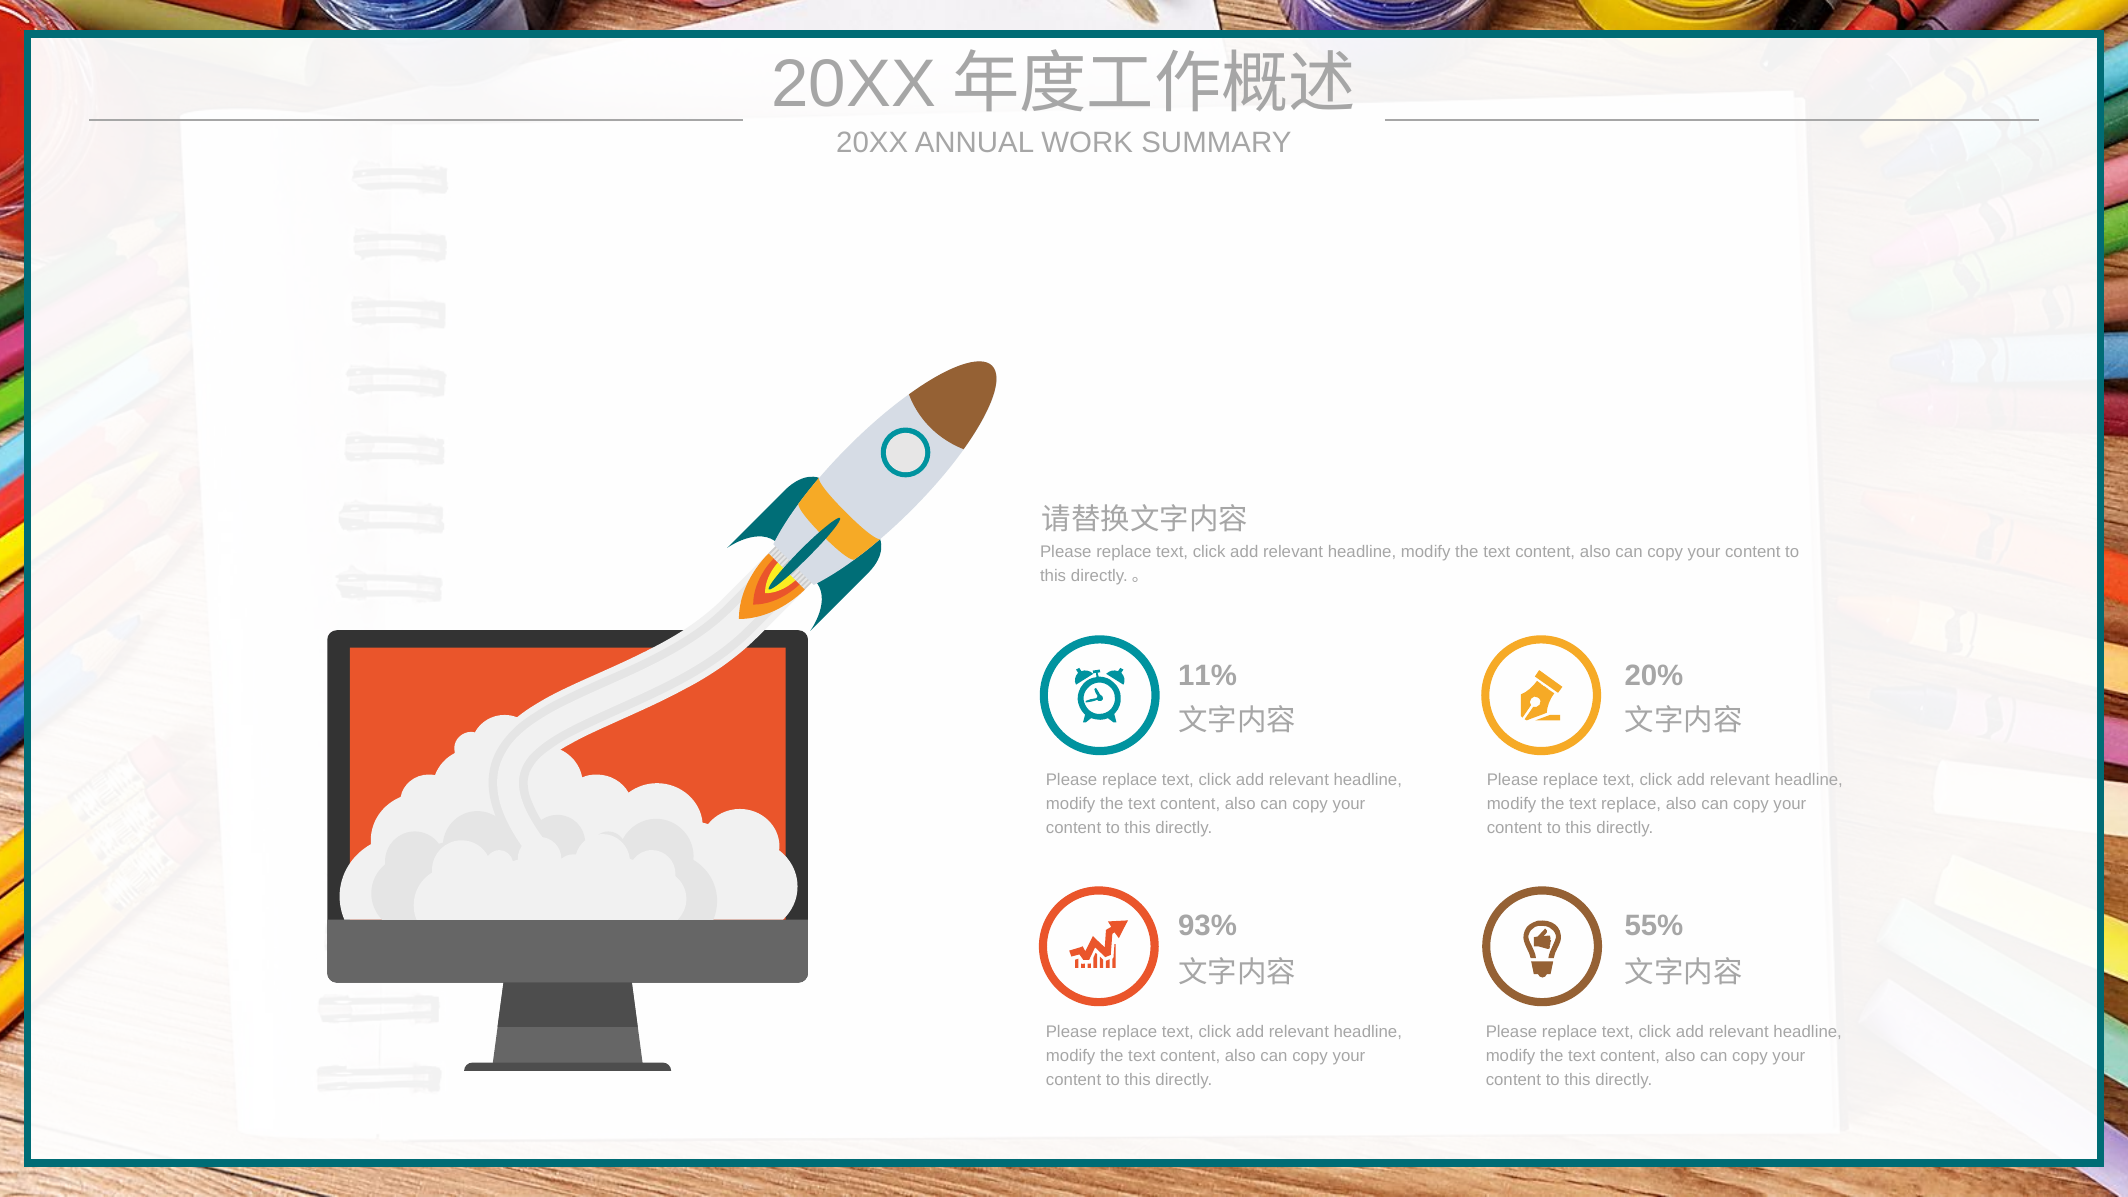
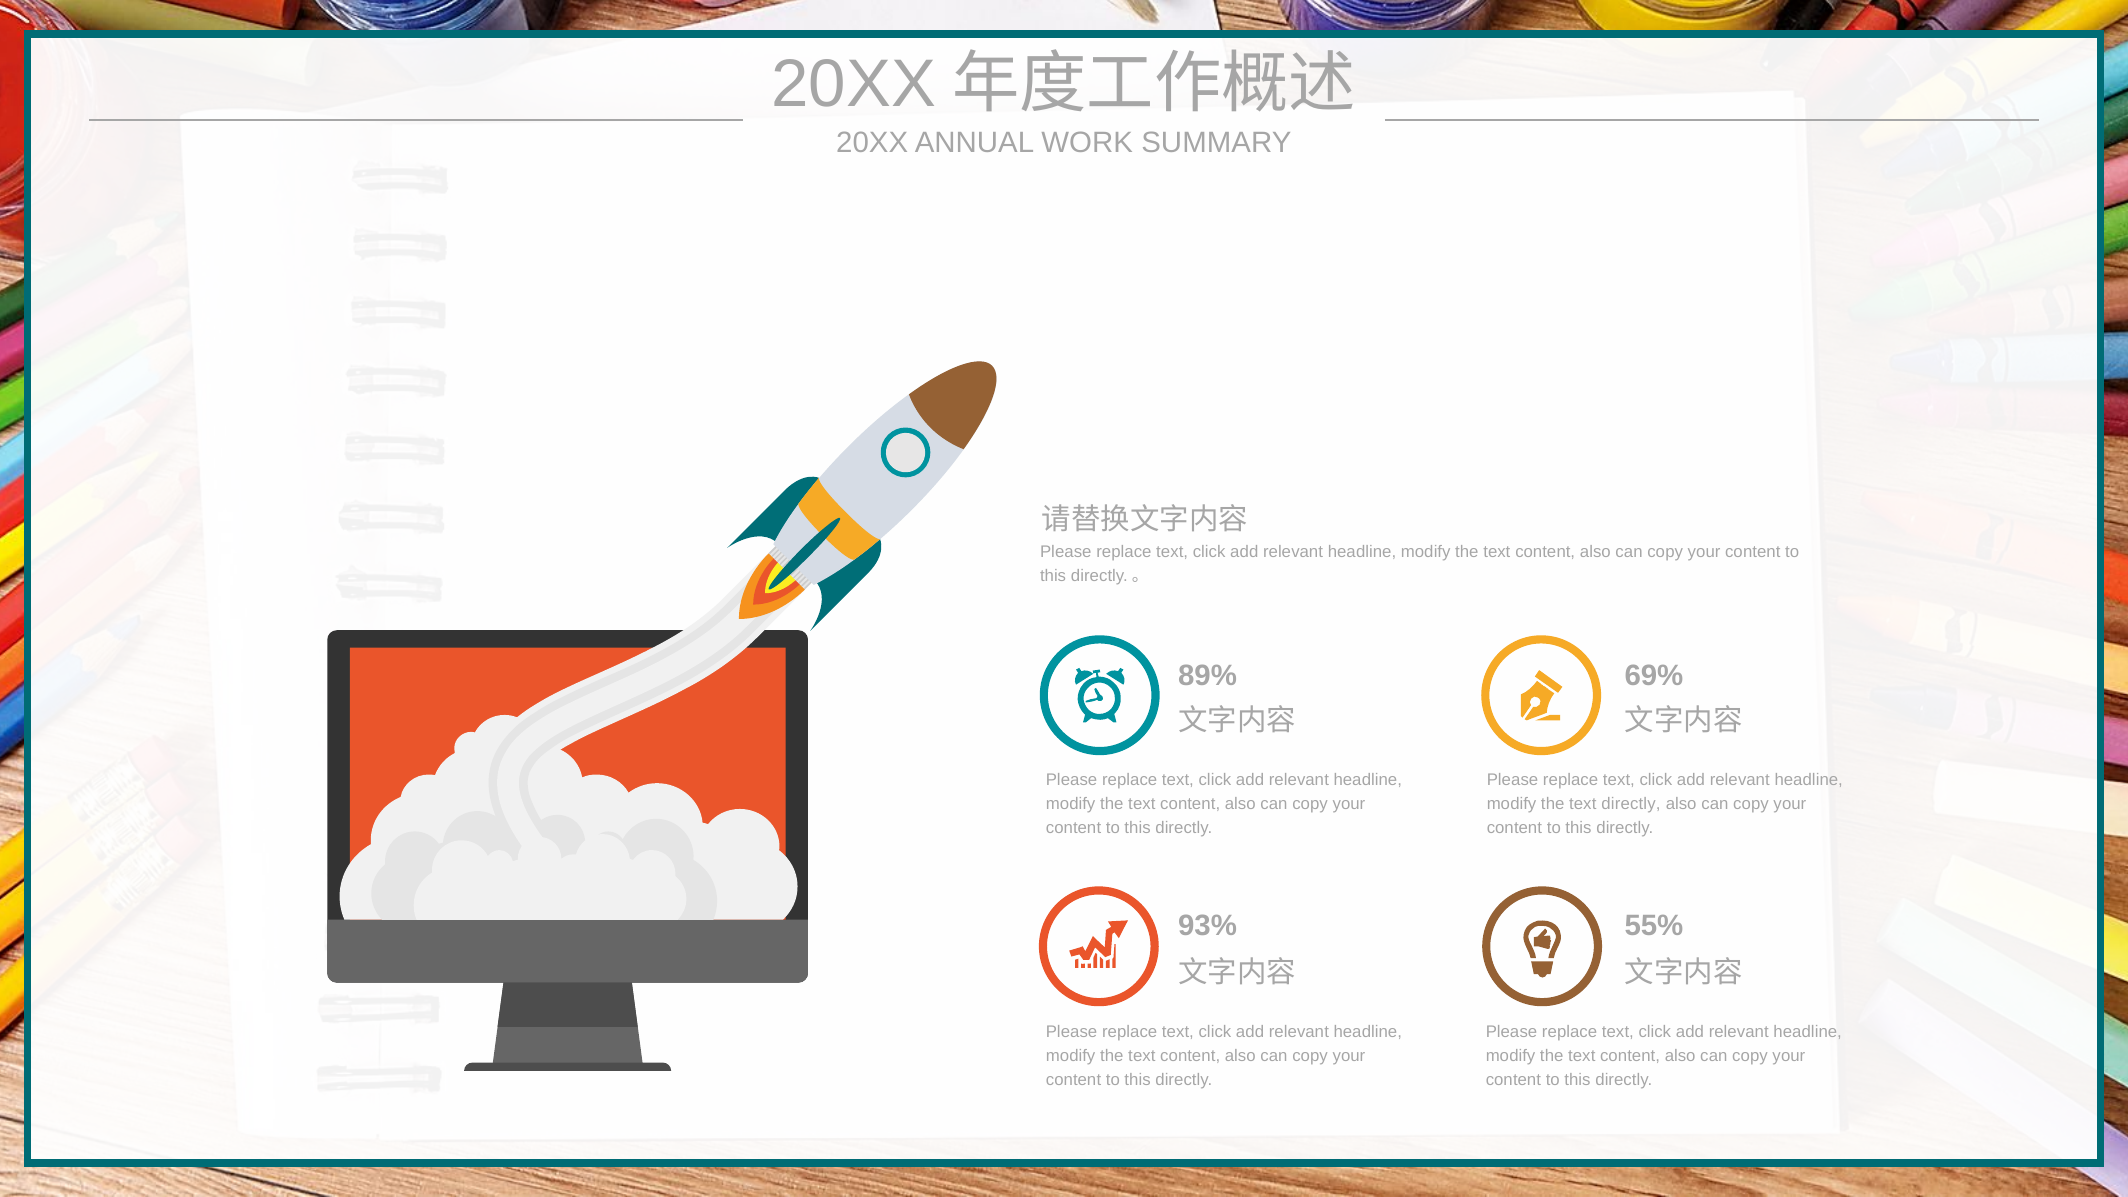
11%: 11% -> 89% (1208, 676)
20%: 20% -> 69% (1654, 676)
text replace: replace -> directly (1631, 804)
